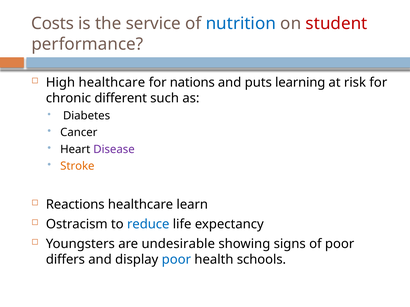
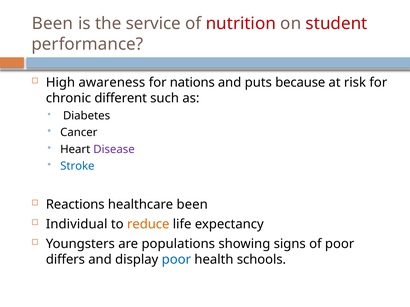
Costs: Costs -> Been (52, 24)
nutrition colour: blue -> red (241, 24)
High healthcare: healthcare -> awareness (112, 83)
learning: learning -> because (300, 83)
Stroke colour: orange -> blue (77, 166)
healthcare learn: learn -> been (192, 205)
Ostracism: Ostracism -> Individual (77, 225)
reduce colour: blue -> orange (148, 225)
undesirable: undesirable -> populations (178, 244)
